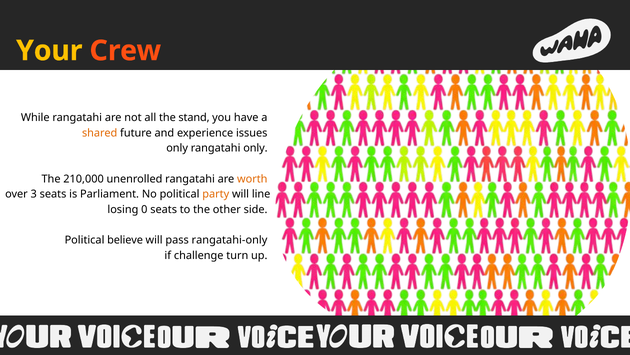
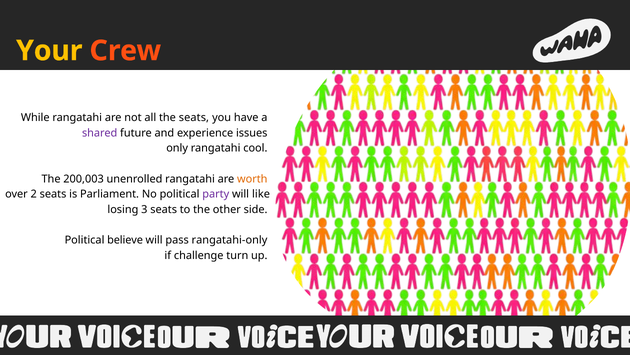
the stand: stand -> seats (194, 117)
shared colour: orange -> purple (100, 133)
rangatahi only: only -> cool (255, 148)
210,000: 210,000 -> 200,003 (84, 179)
3: 3 -> 2 (34, 194)
party colour: orange -> purple (216, 194)
line: line -> like (261, 194)
0: 0 -> 3 (144, 209)
